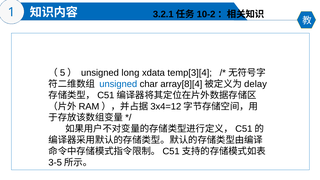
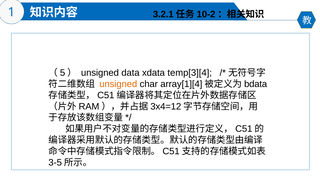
long: long -> data (130, 73)
unsigned colour: blue -> orange (118, 84)
array[8][4: array[8][4 -> array[1][4 (181, 84)
delay: delay -> bdata (256, 84)
